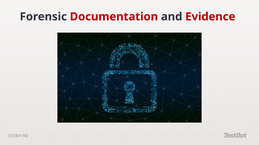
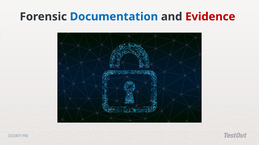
Documentation colour: red -> blue (114, 17)
